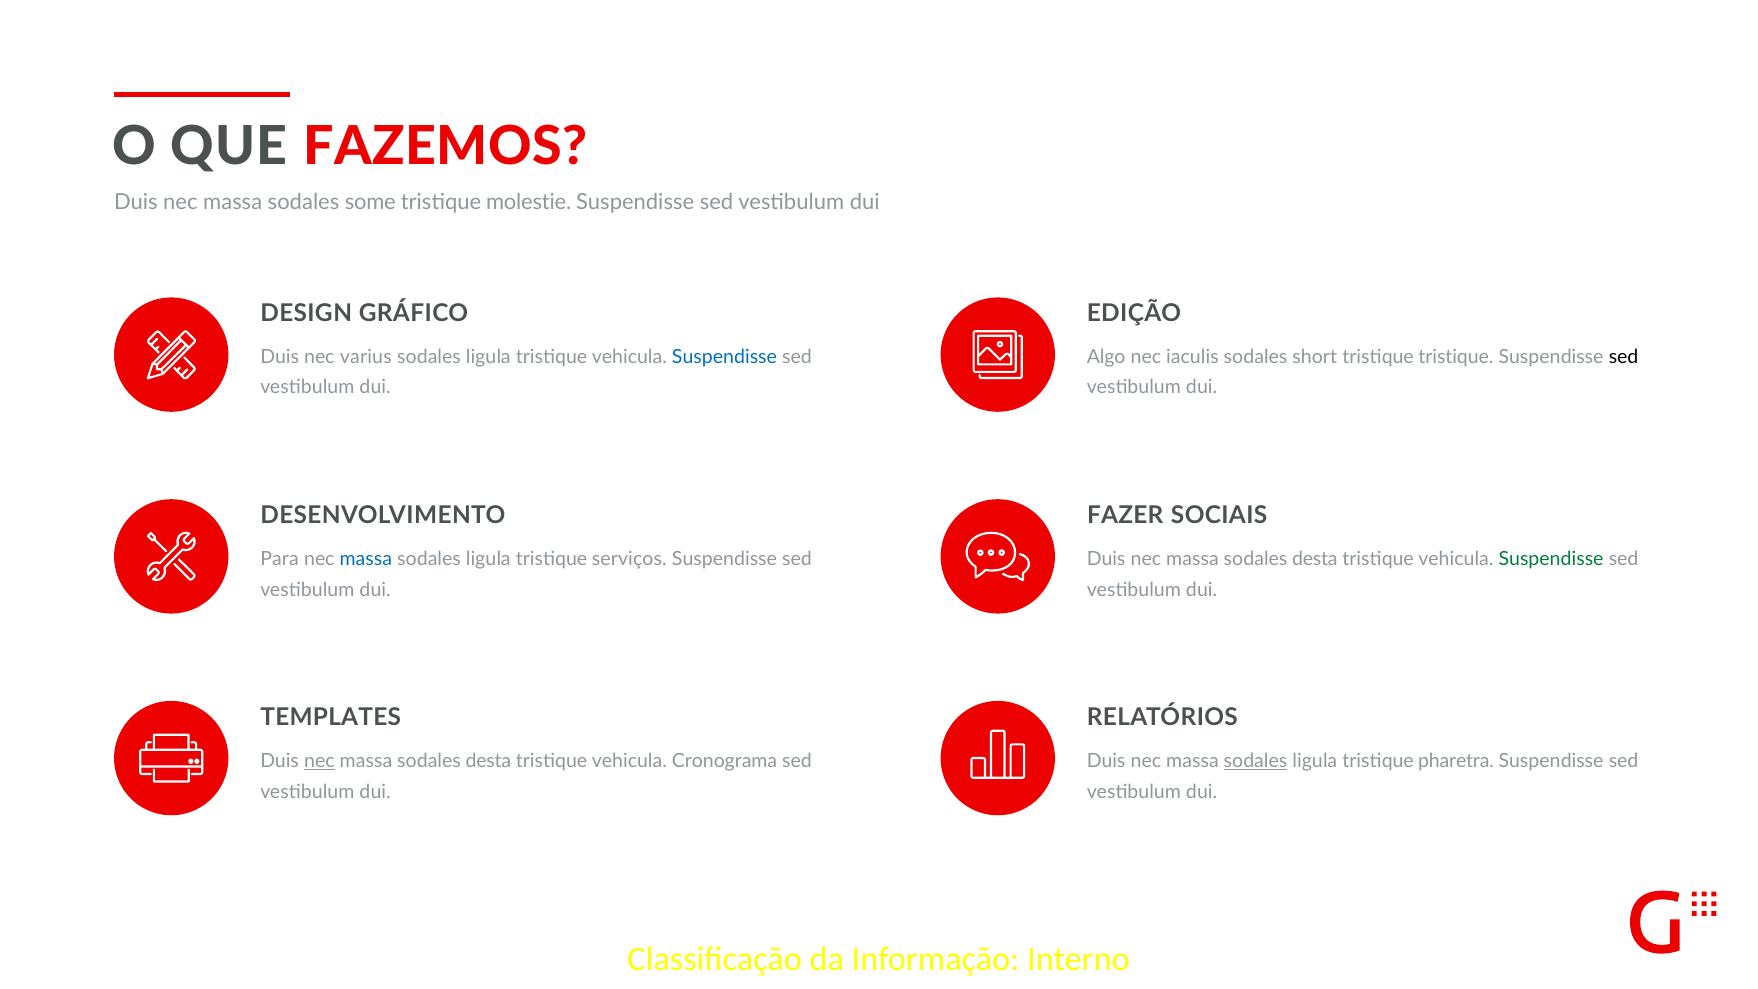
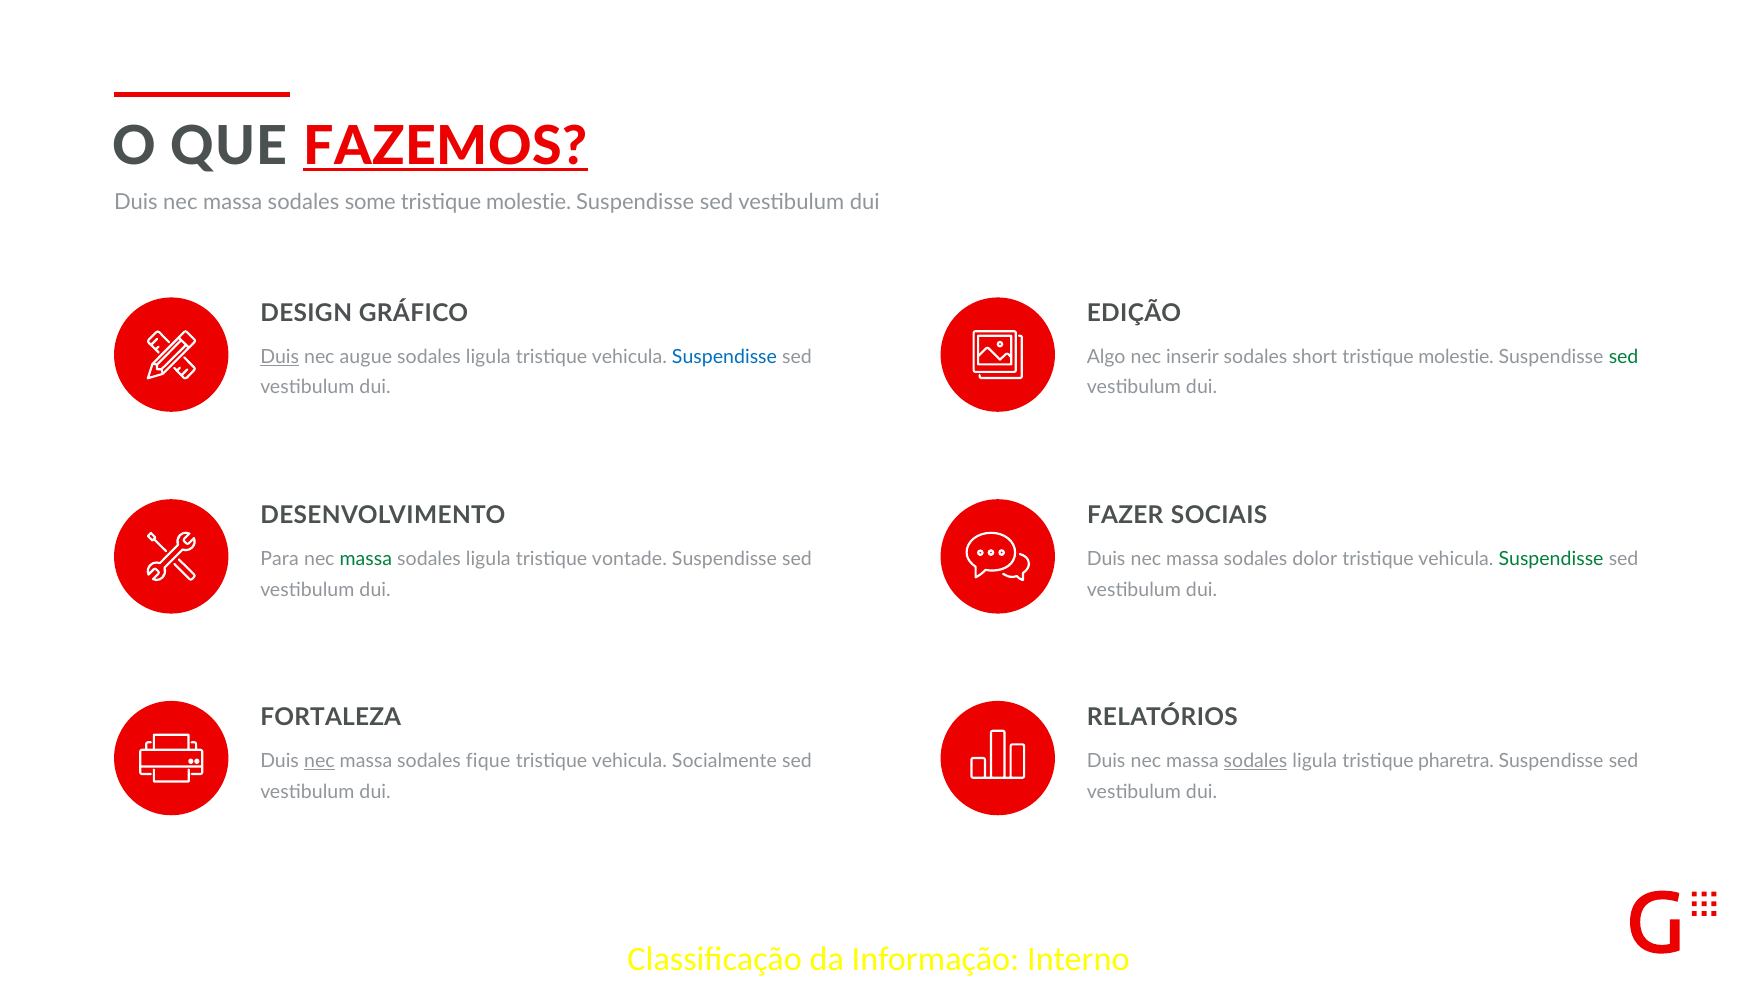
FAZEMOS underline: none -> present (445, 147)
Duis underline: none -> present (280, 357)
varius: varius -> augue (366, 357)
iaculis: iaculis -> inserir (1192, 357)
tristique: tristique -> molestie (1456, 357)
sed colour: black -> green (1624, 357)
massa colour: blue -> green (366, 559)
serviços: serviços -> vontade (629, 559)
desta: desta -> dolor (1315, 559)
TEMPLATES: TEMPLATES -> FORTALEZA (331, 717)
desta: desta -> fique (488, 761)
Cronograma: Cronograma -> Socialmente (724, 761)
